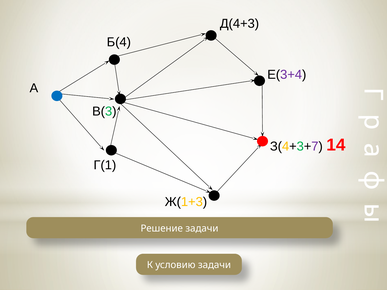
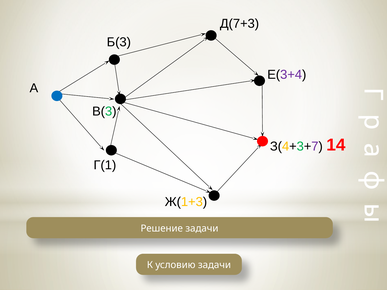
Д(4+3: Д(4+3 -> Д(7+3 (239, 24)
Б(4: Б(4 -> Б(3 (119, 42)
